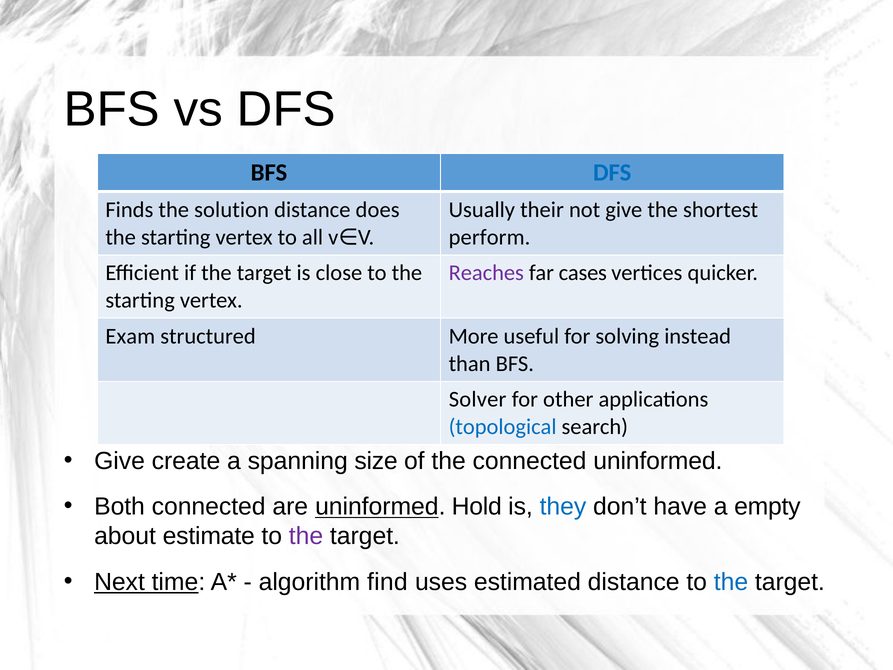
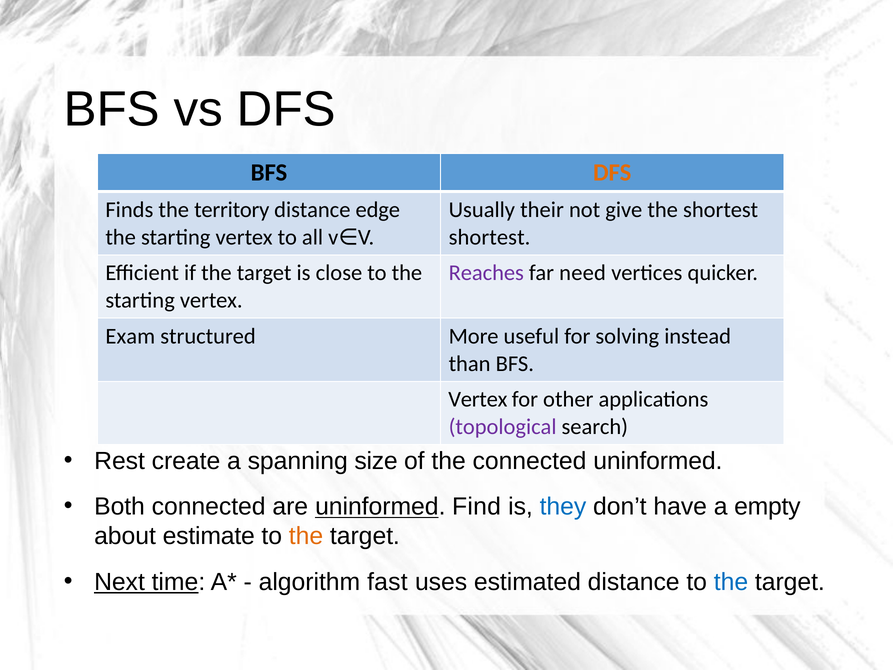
DFS colour: blue -> orange (612, 173)
solution: solution -> territory (232, 210)
does: does -> edge (378, 210)
perform: perform -> shortest (490, 237)
cases: cases -> need (583, 273)
Solver: Solver -> Vertex (478, 399)
topological colour: blue -> purple (503, 427)
Give: Give -> Rest (120, 461)
Hold: Hold -> Find (476, 506)
the colour: purple -> orange (306, 536)
find: find -> fast (387, 582)
